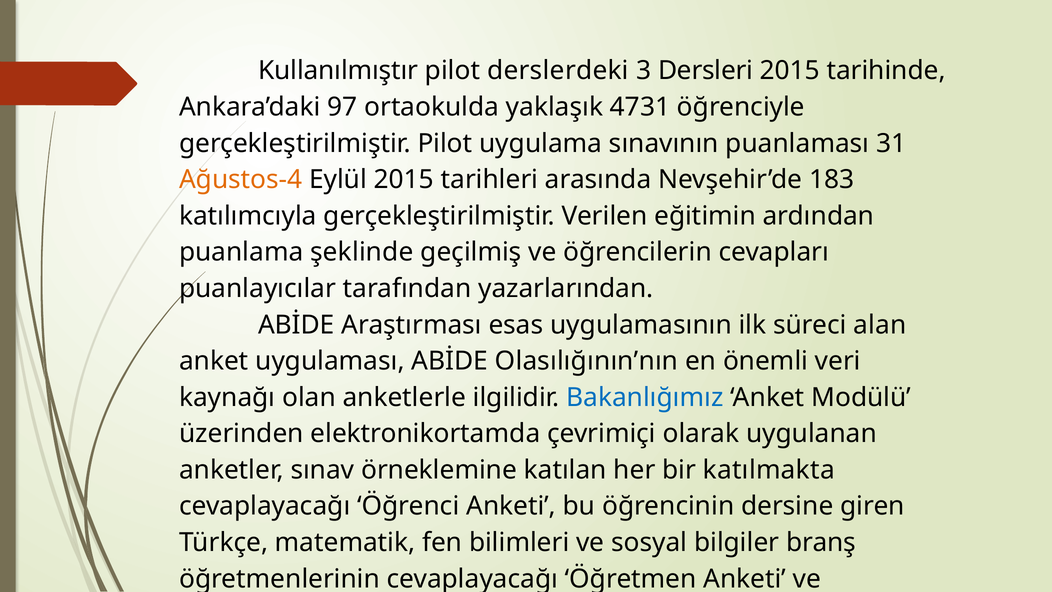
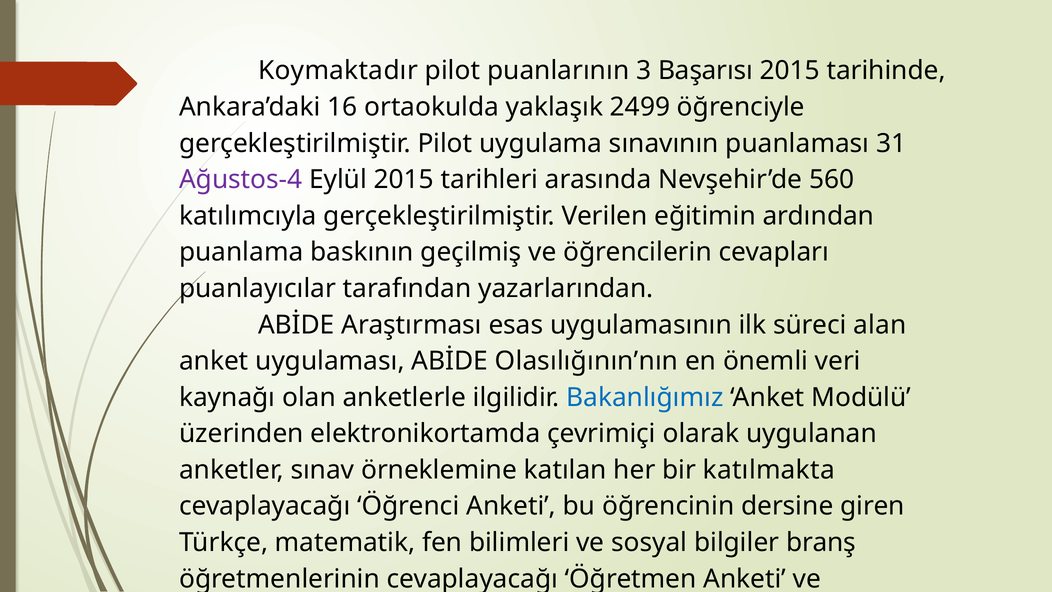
Kullanılmıştır: Kullanılmıştır -> Koymaktadır (338, 71)
derslerdeki: derslerdeki -> puanlarının (558, 71)
Dersleri: Dersleri -> Başarısı (705, 71)
97: 97 -> 16 (342, 107)
4731: 4731 -> 2499 (640, 107)
Ağustos-4 colour: orange -> purple (241, 180)
183: 183 -> 560 (832, 180)
şeklinde: şeklinde -> baskının (362, 252)
